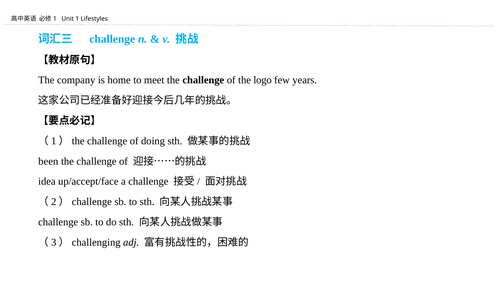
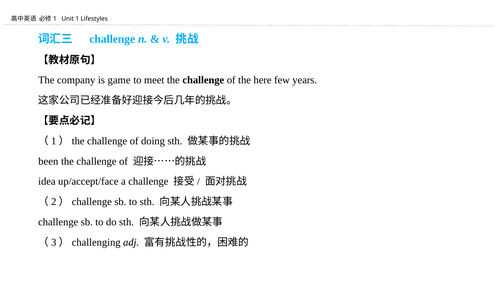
home: home -> game (119, 80)
logo: logo -> here (263, 80)
